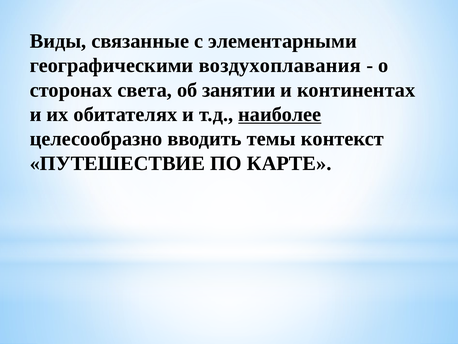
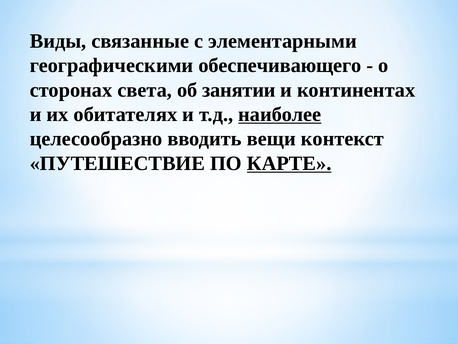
воздухоплавания: воздухоплавания -> обеспечивающего (280, 65)
темы: темы -> вещи (271, 139)
КАРТЕ underline: none -> present (289, 163)
